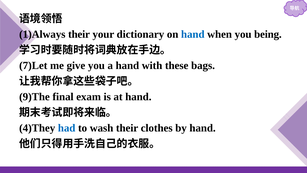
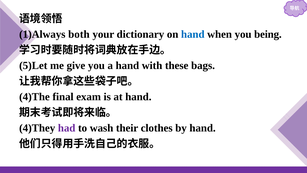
1)Always their: their -> both (79, 34)
7)Let: 7)Let -> 5)Let (33, 65)
9)The: 9)The -> 4)The (34, 97)
had colour: blue -> purple (67, 128)
